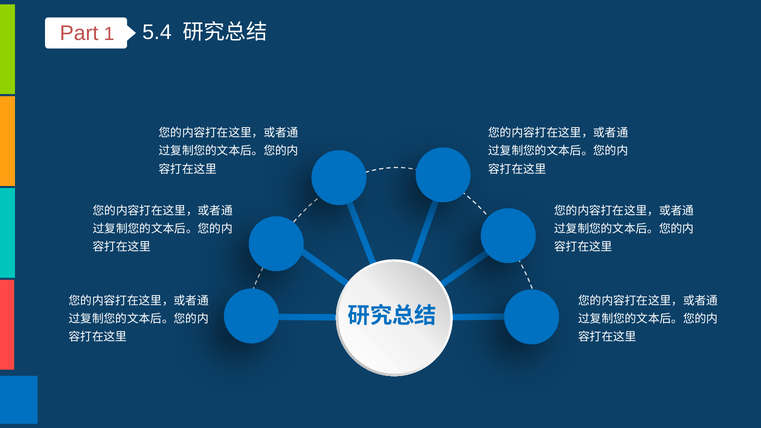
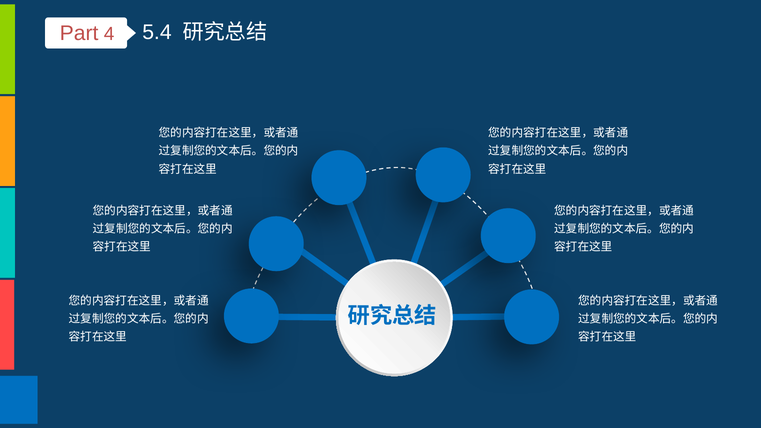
1: 1 -> 4 (109, 34)
